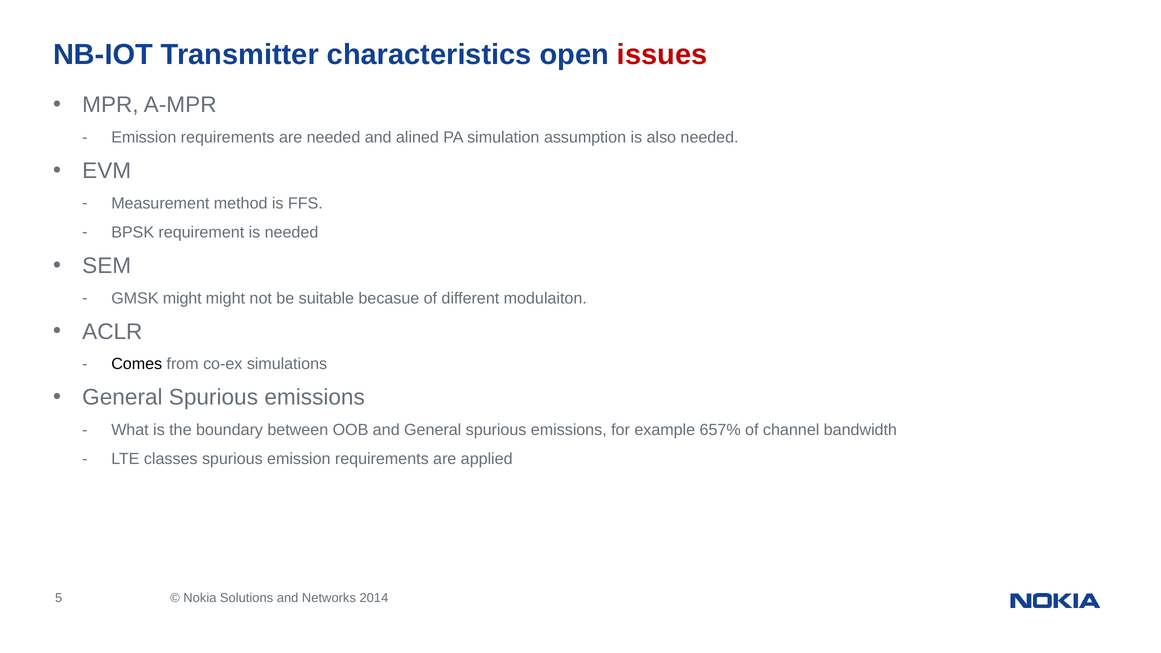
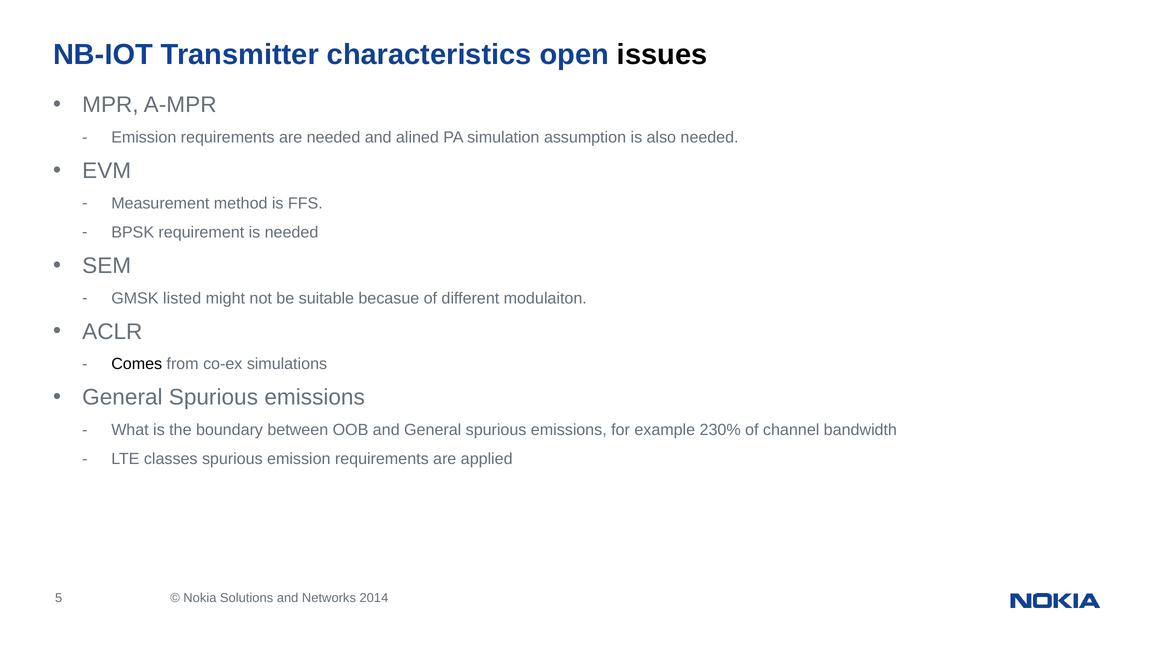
issues colour: red -> black (662, 55)
GMSK might: might -> listed (182, 298)
657%: 657% -> 230% (720, 430)
